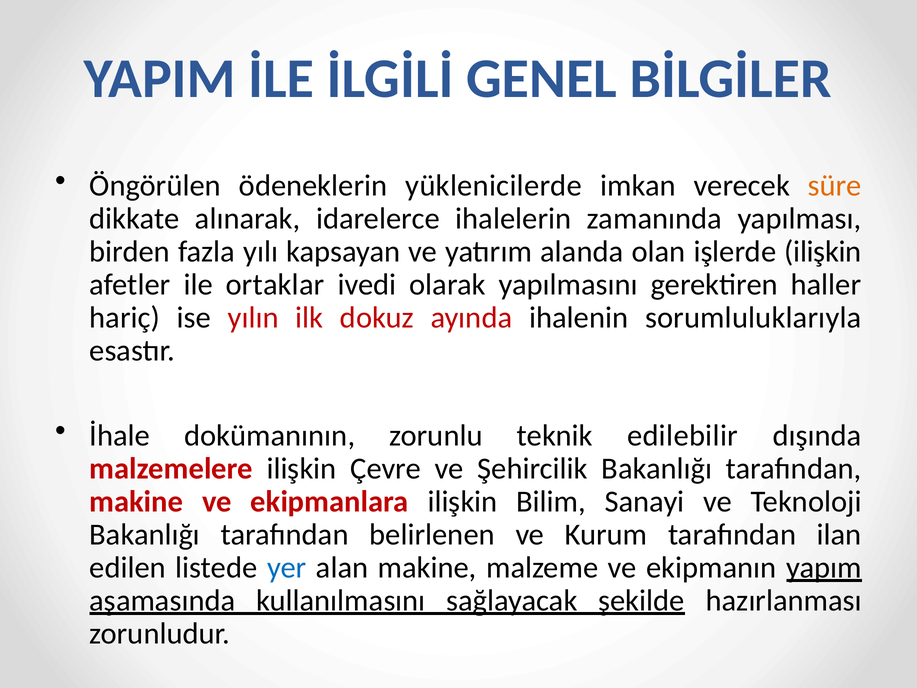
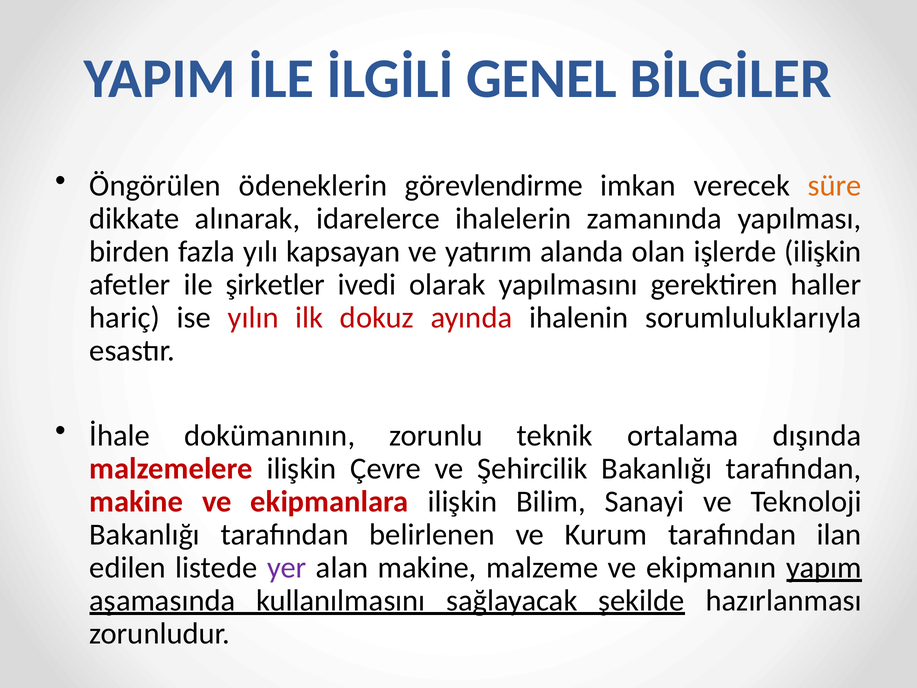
yüklenicilerde: yüklenicilerde -> görevlendirme (494, 186)
ortaklar: ortaklar -> şirketler (275, 285)
edilebilir: edilebilir -> ortalama (683, 435)
yer colour: blue -> purple (287, 567)
